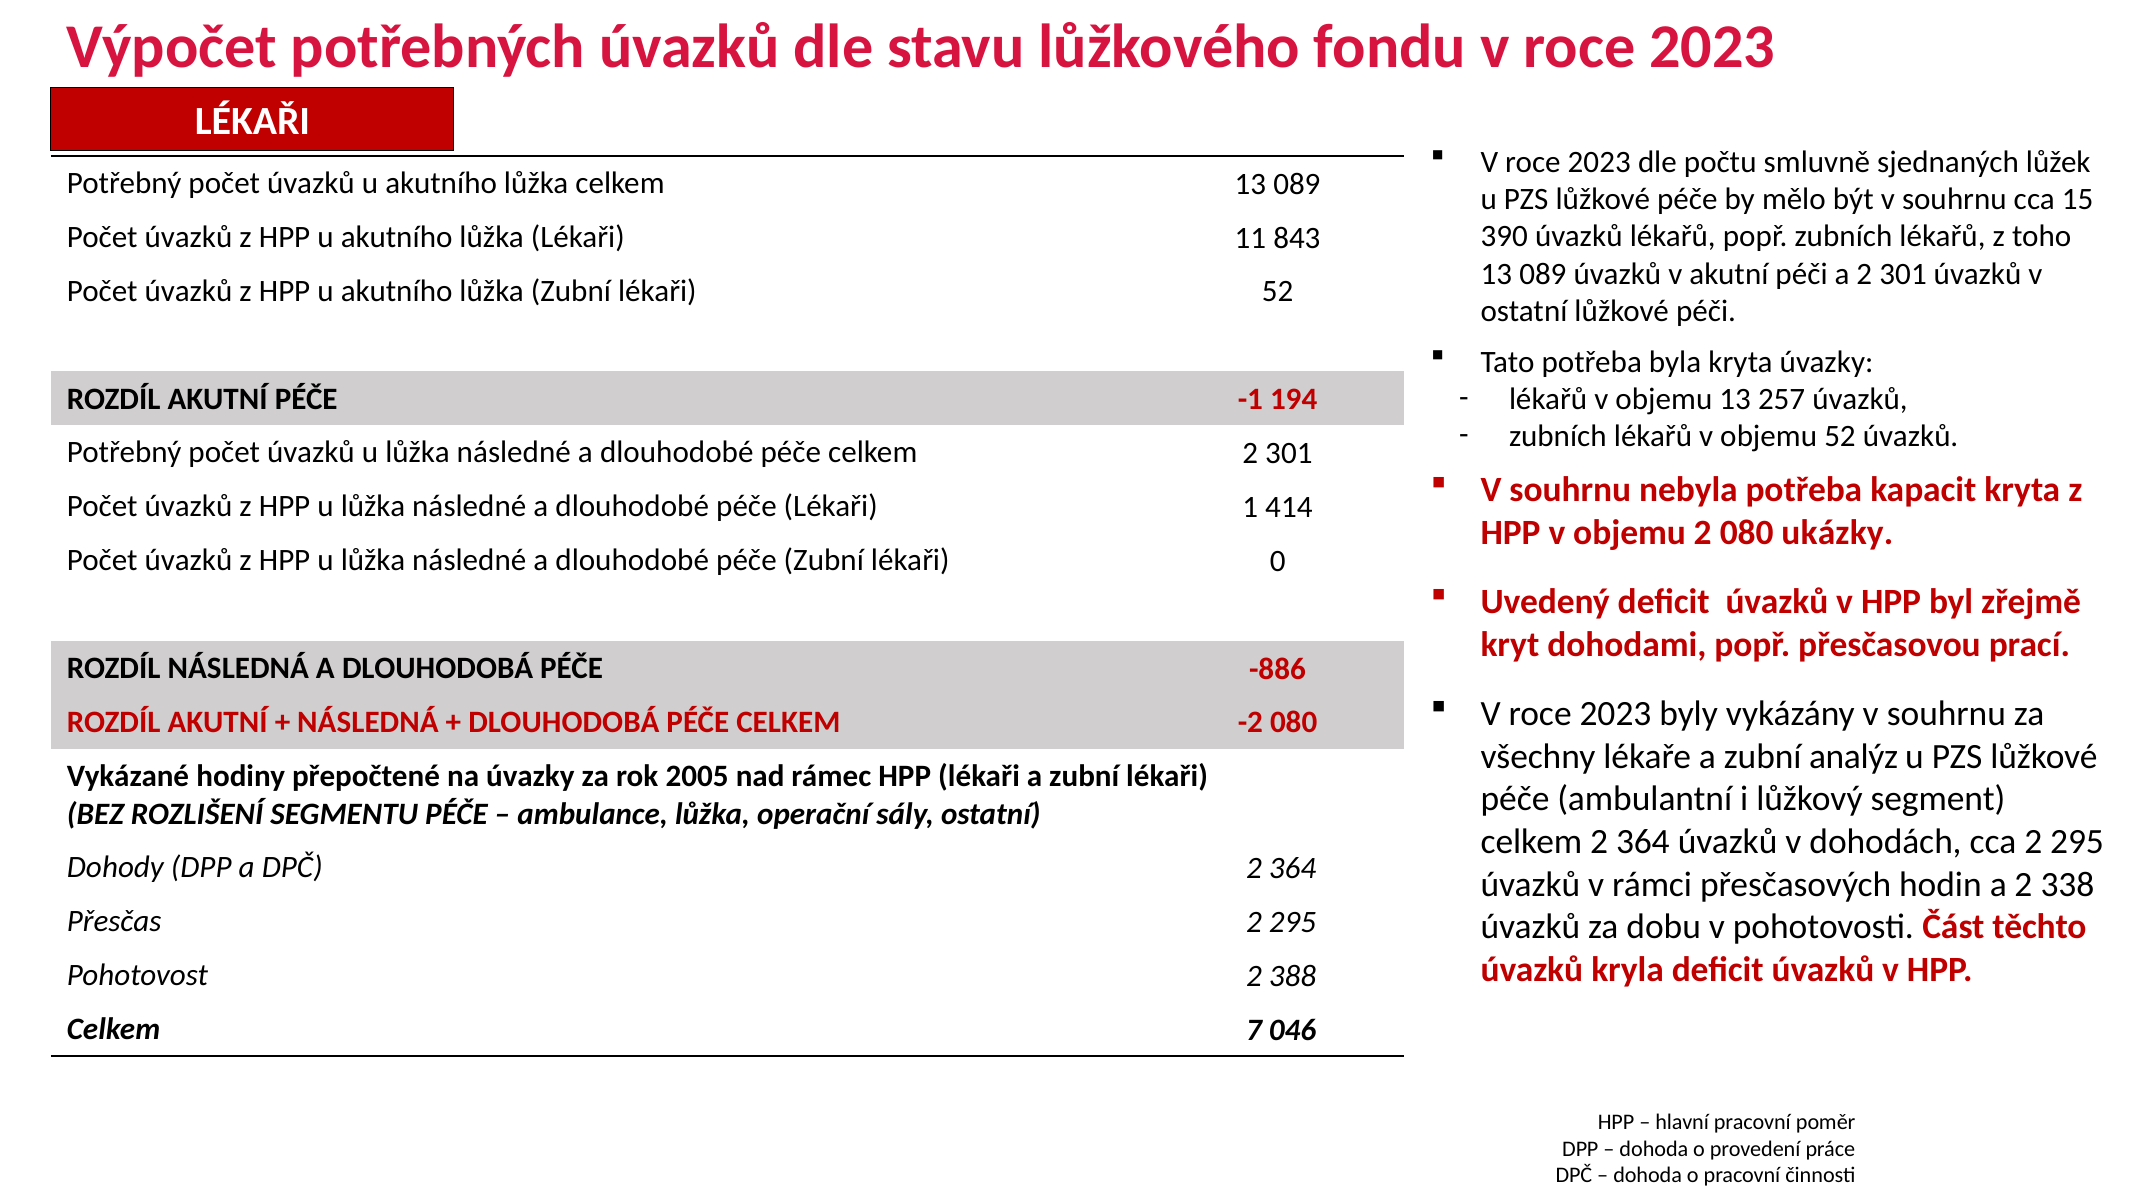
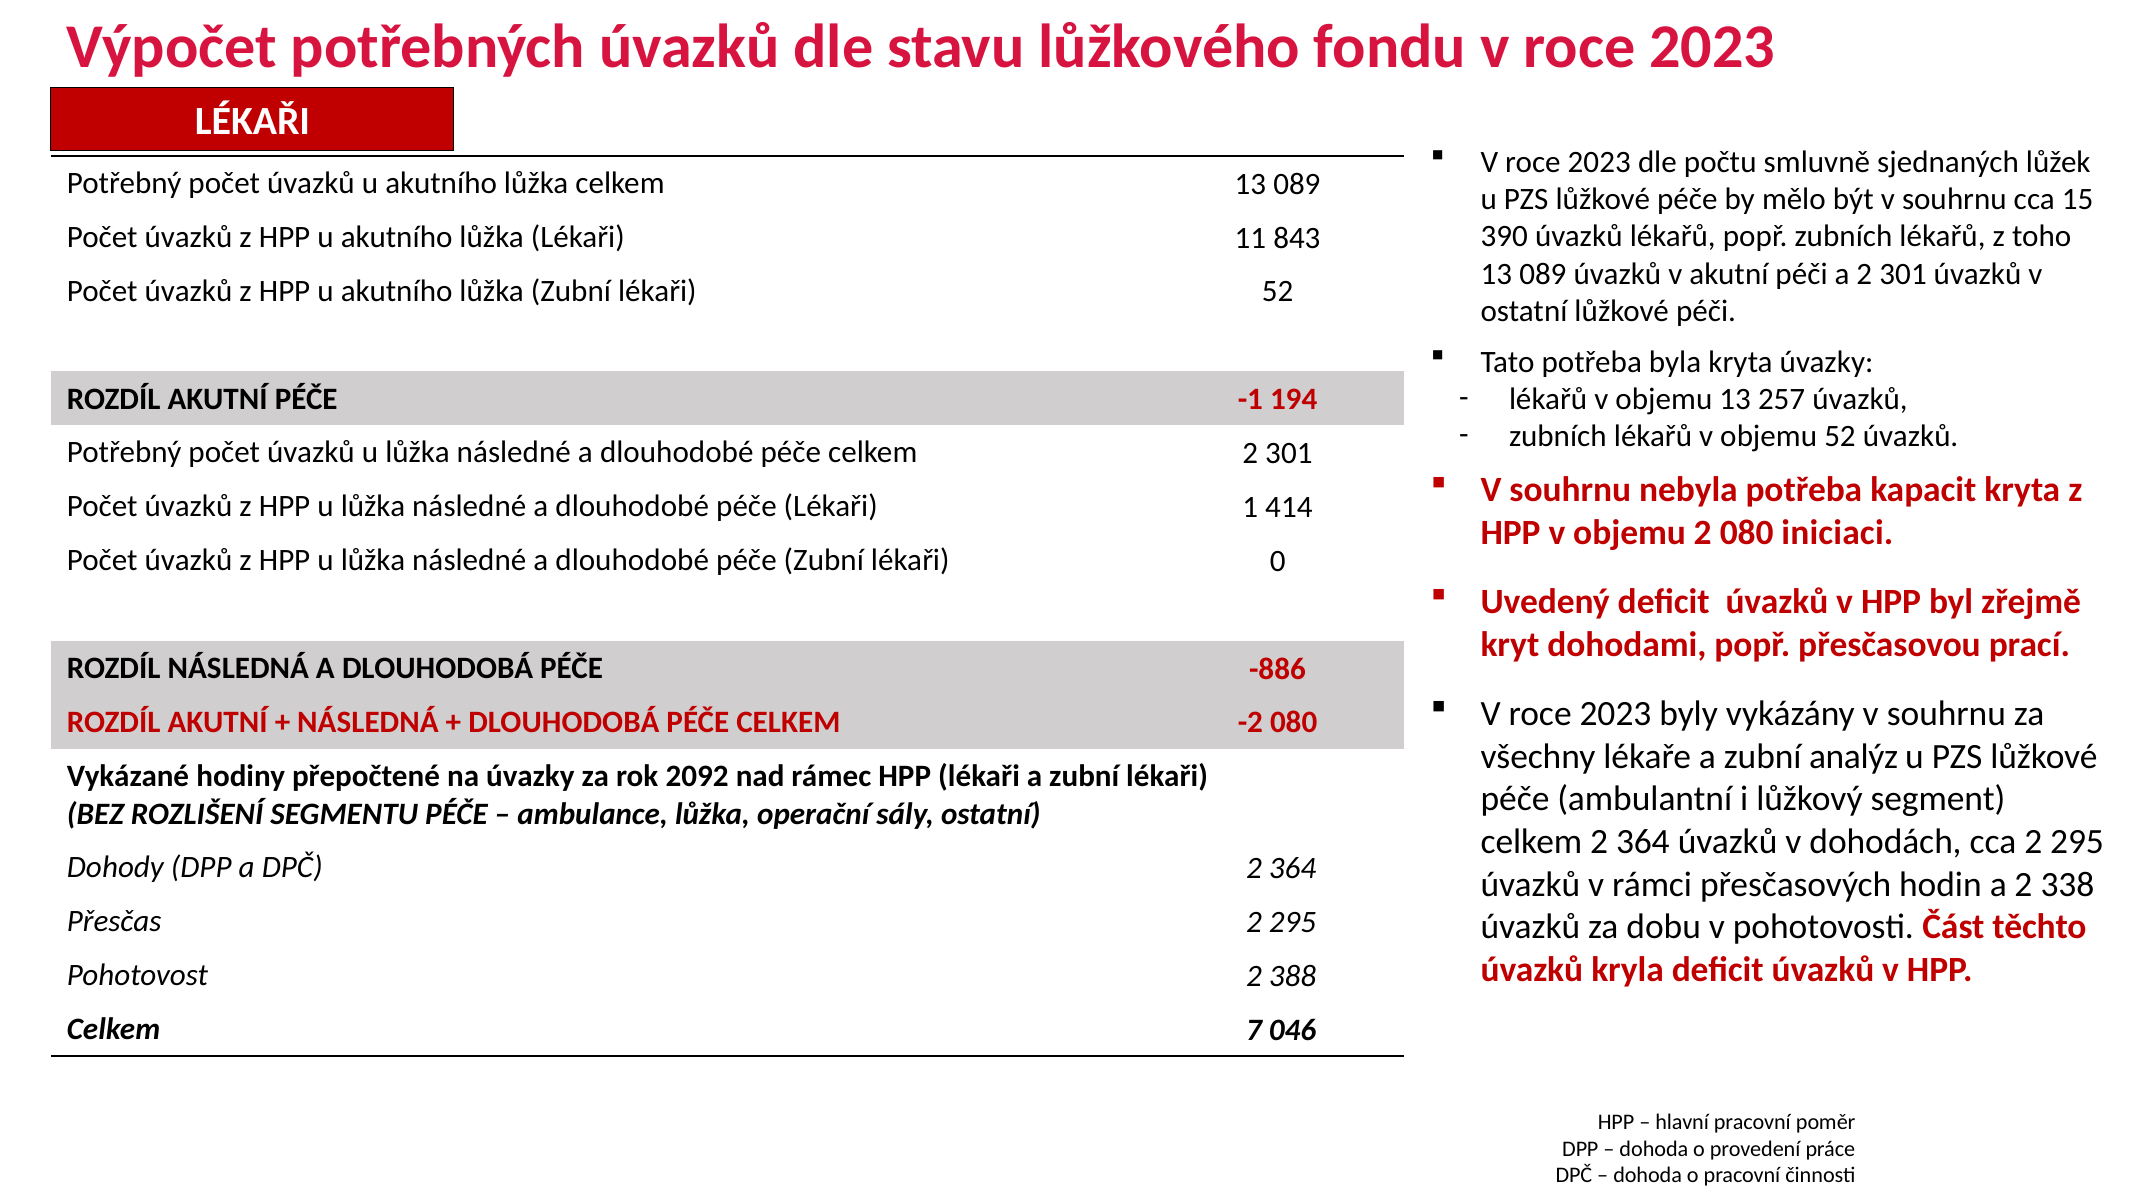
ukázky: ukázky -> iniciaci (1837, 533)
2005: 2005 -> 2092 (697, 776)
